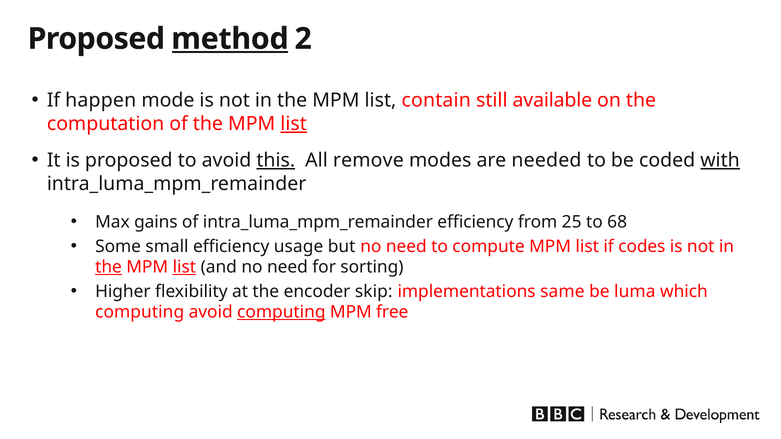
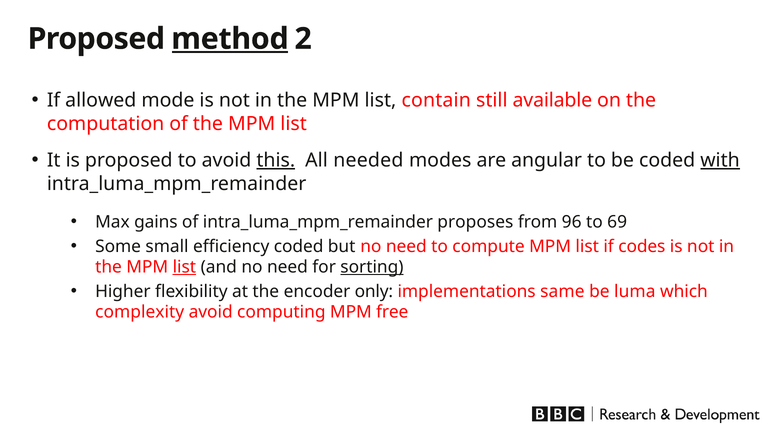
happen: happen -> allowed (101, 101)
list underline: present -> none (294, 124)
remove: remove -> needed (368, 160)
needed: needed -> angular (547, 160)
intra_luma_mpm_remainder efficiency: efficiency -> proposes (475, 222)
25: 25 -> 96 (572, 222)
68: 68 -> 69 (617, 222)
efficiency usage: usage -> coded (299, 247)
the underline: present -> none (109, 267)
sorting underline: none -> present (372, 267)
skip: skip -> only (374, 292)
computing: computing -> complexity (140, 312)
computing underline: present -> none (281, 312)
